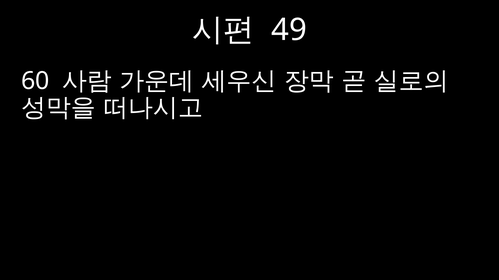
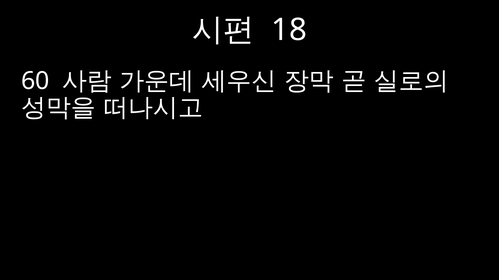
49: 49 -> 18 (289, 30)
